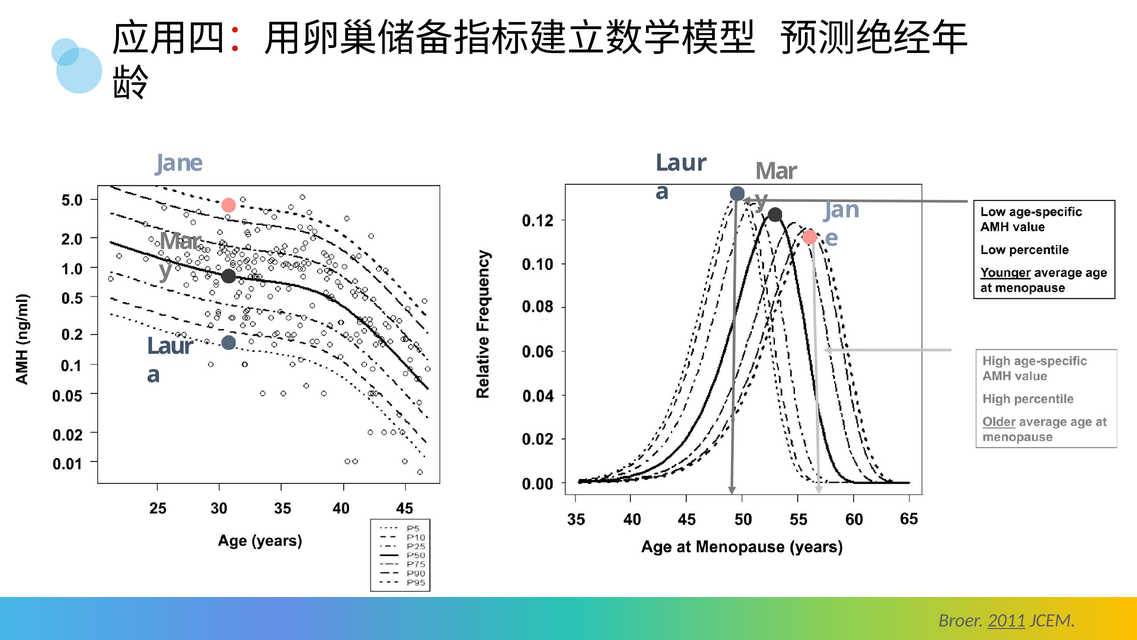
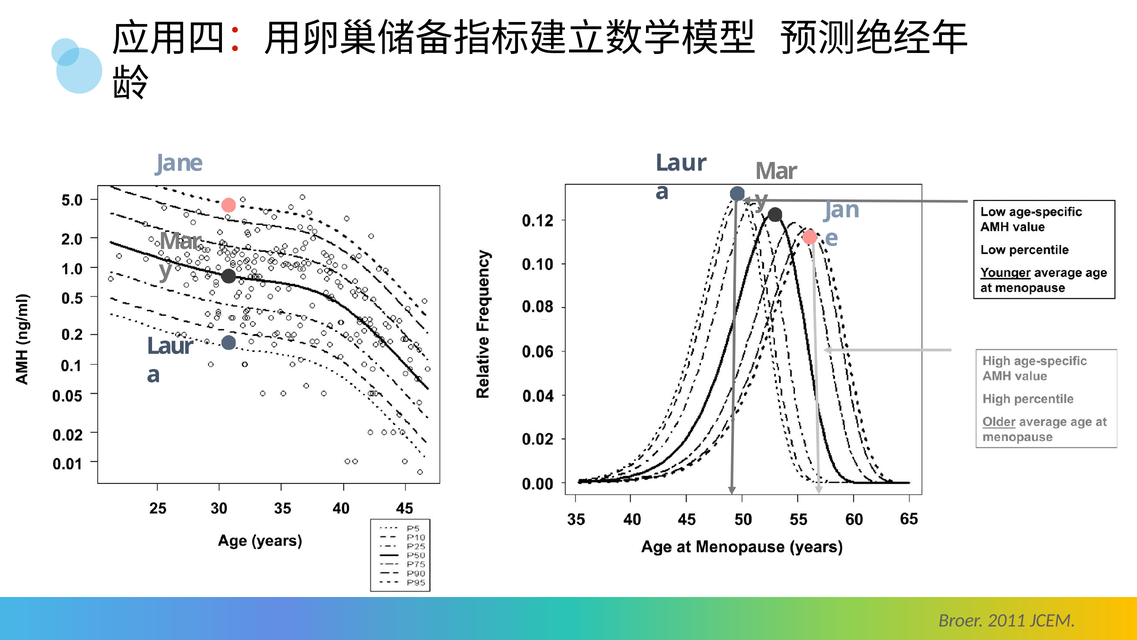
2011 underline: present -> none (1007, 620)
